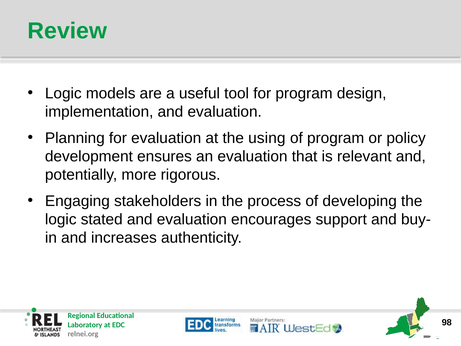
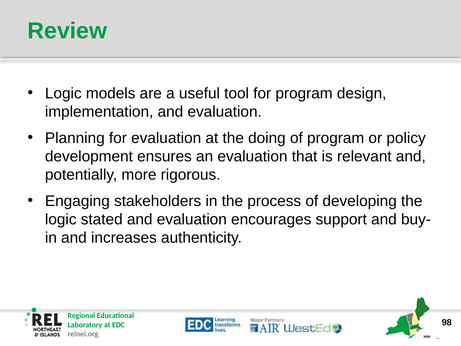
using: using -> doing (267, 138)
